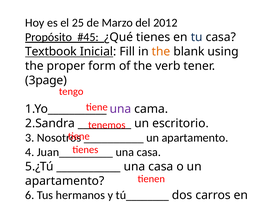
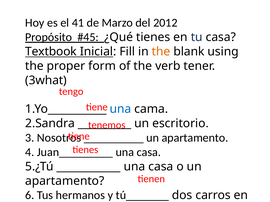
25: 25 -> 41 (78, 23)
3page: 3page -> 3what (46, 80)
una colour: purple -> blue (121, 109)
